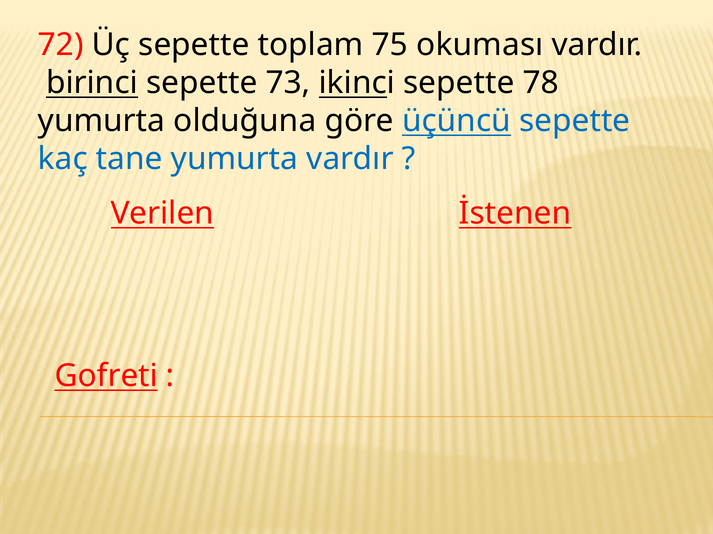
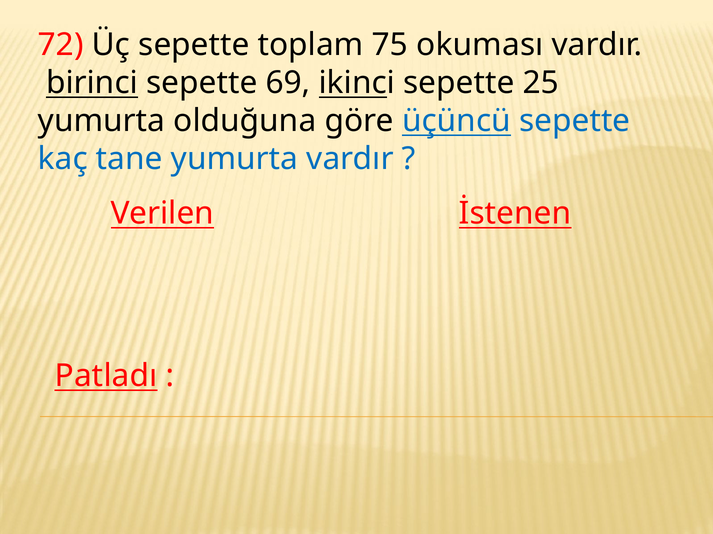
73: 73 -> 69 (288, 83)
78: 78 -> 25 (541, 83)
Gofreti: Gofreti -> Patladı (106, 376)
